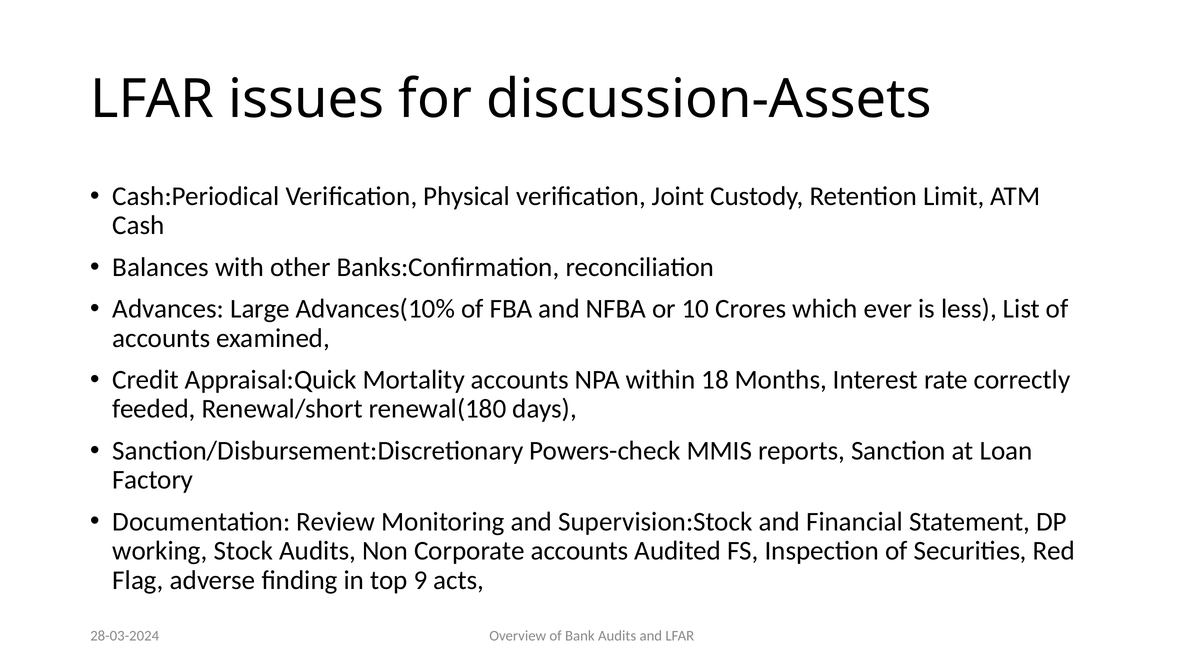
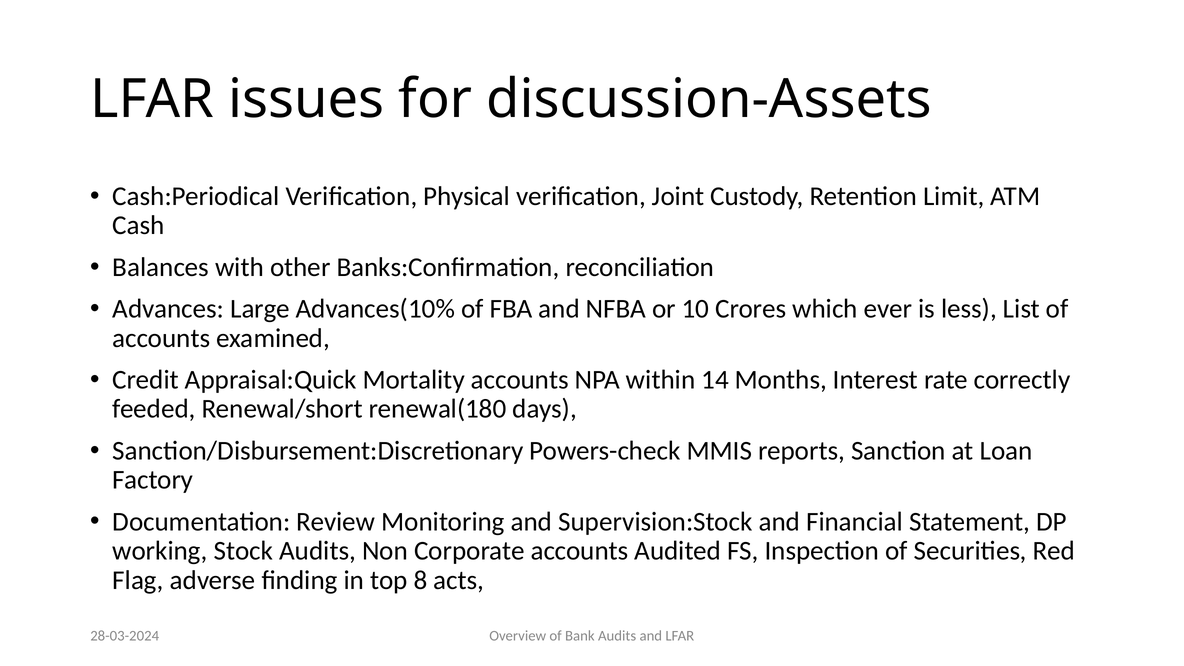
18: 18 -> 14 (715, 380)
9: 9 -> 8 (420, 580)
